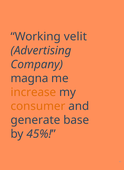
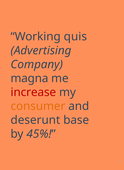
velit: velit -> quis (75, 37)
increase colour: orange -> red (33, 92)
generate: generate -> deserunt (35, 120)
